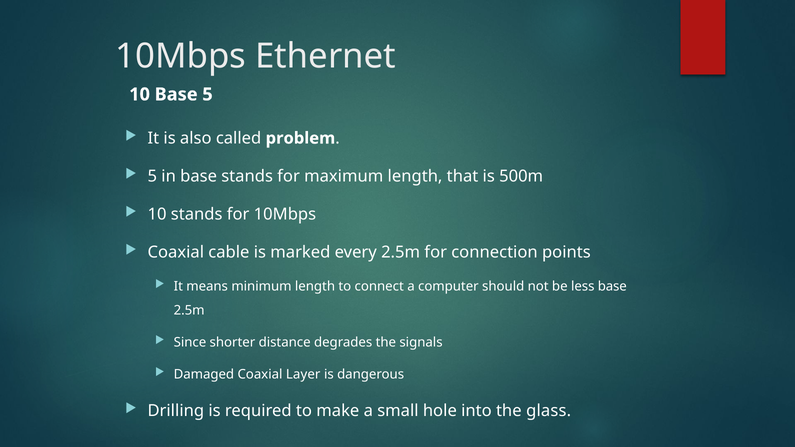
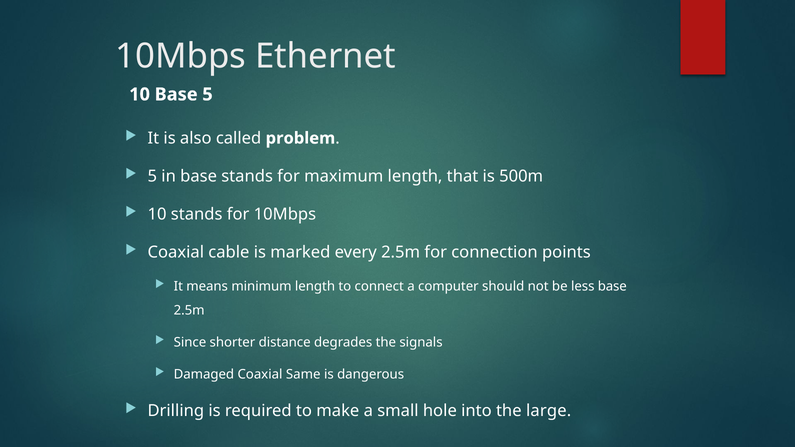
Layer: Layer -> Same (303, 375)
glass: glass -> large (549, 411)
